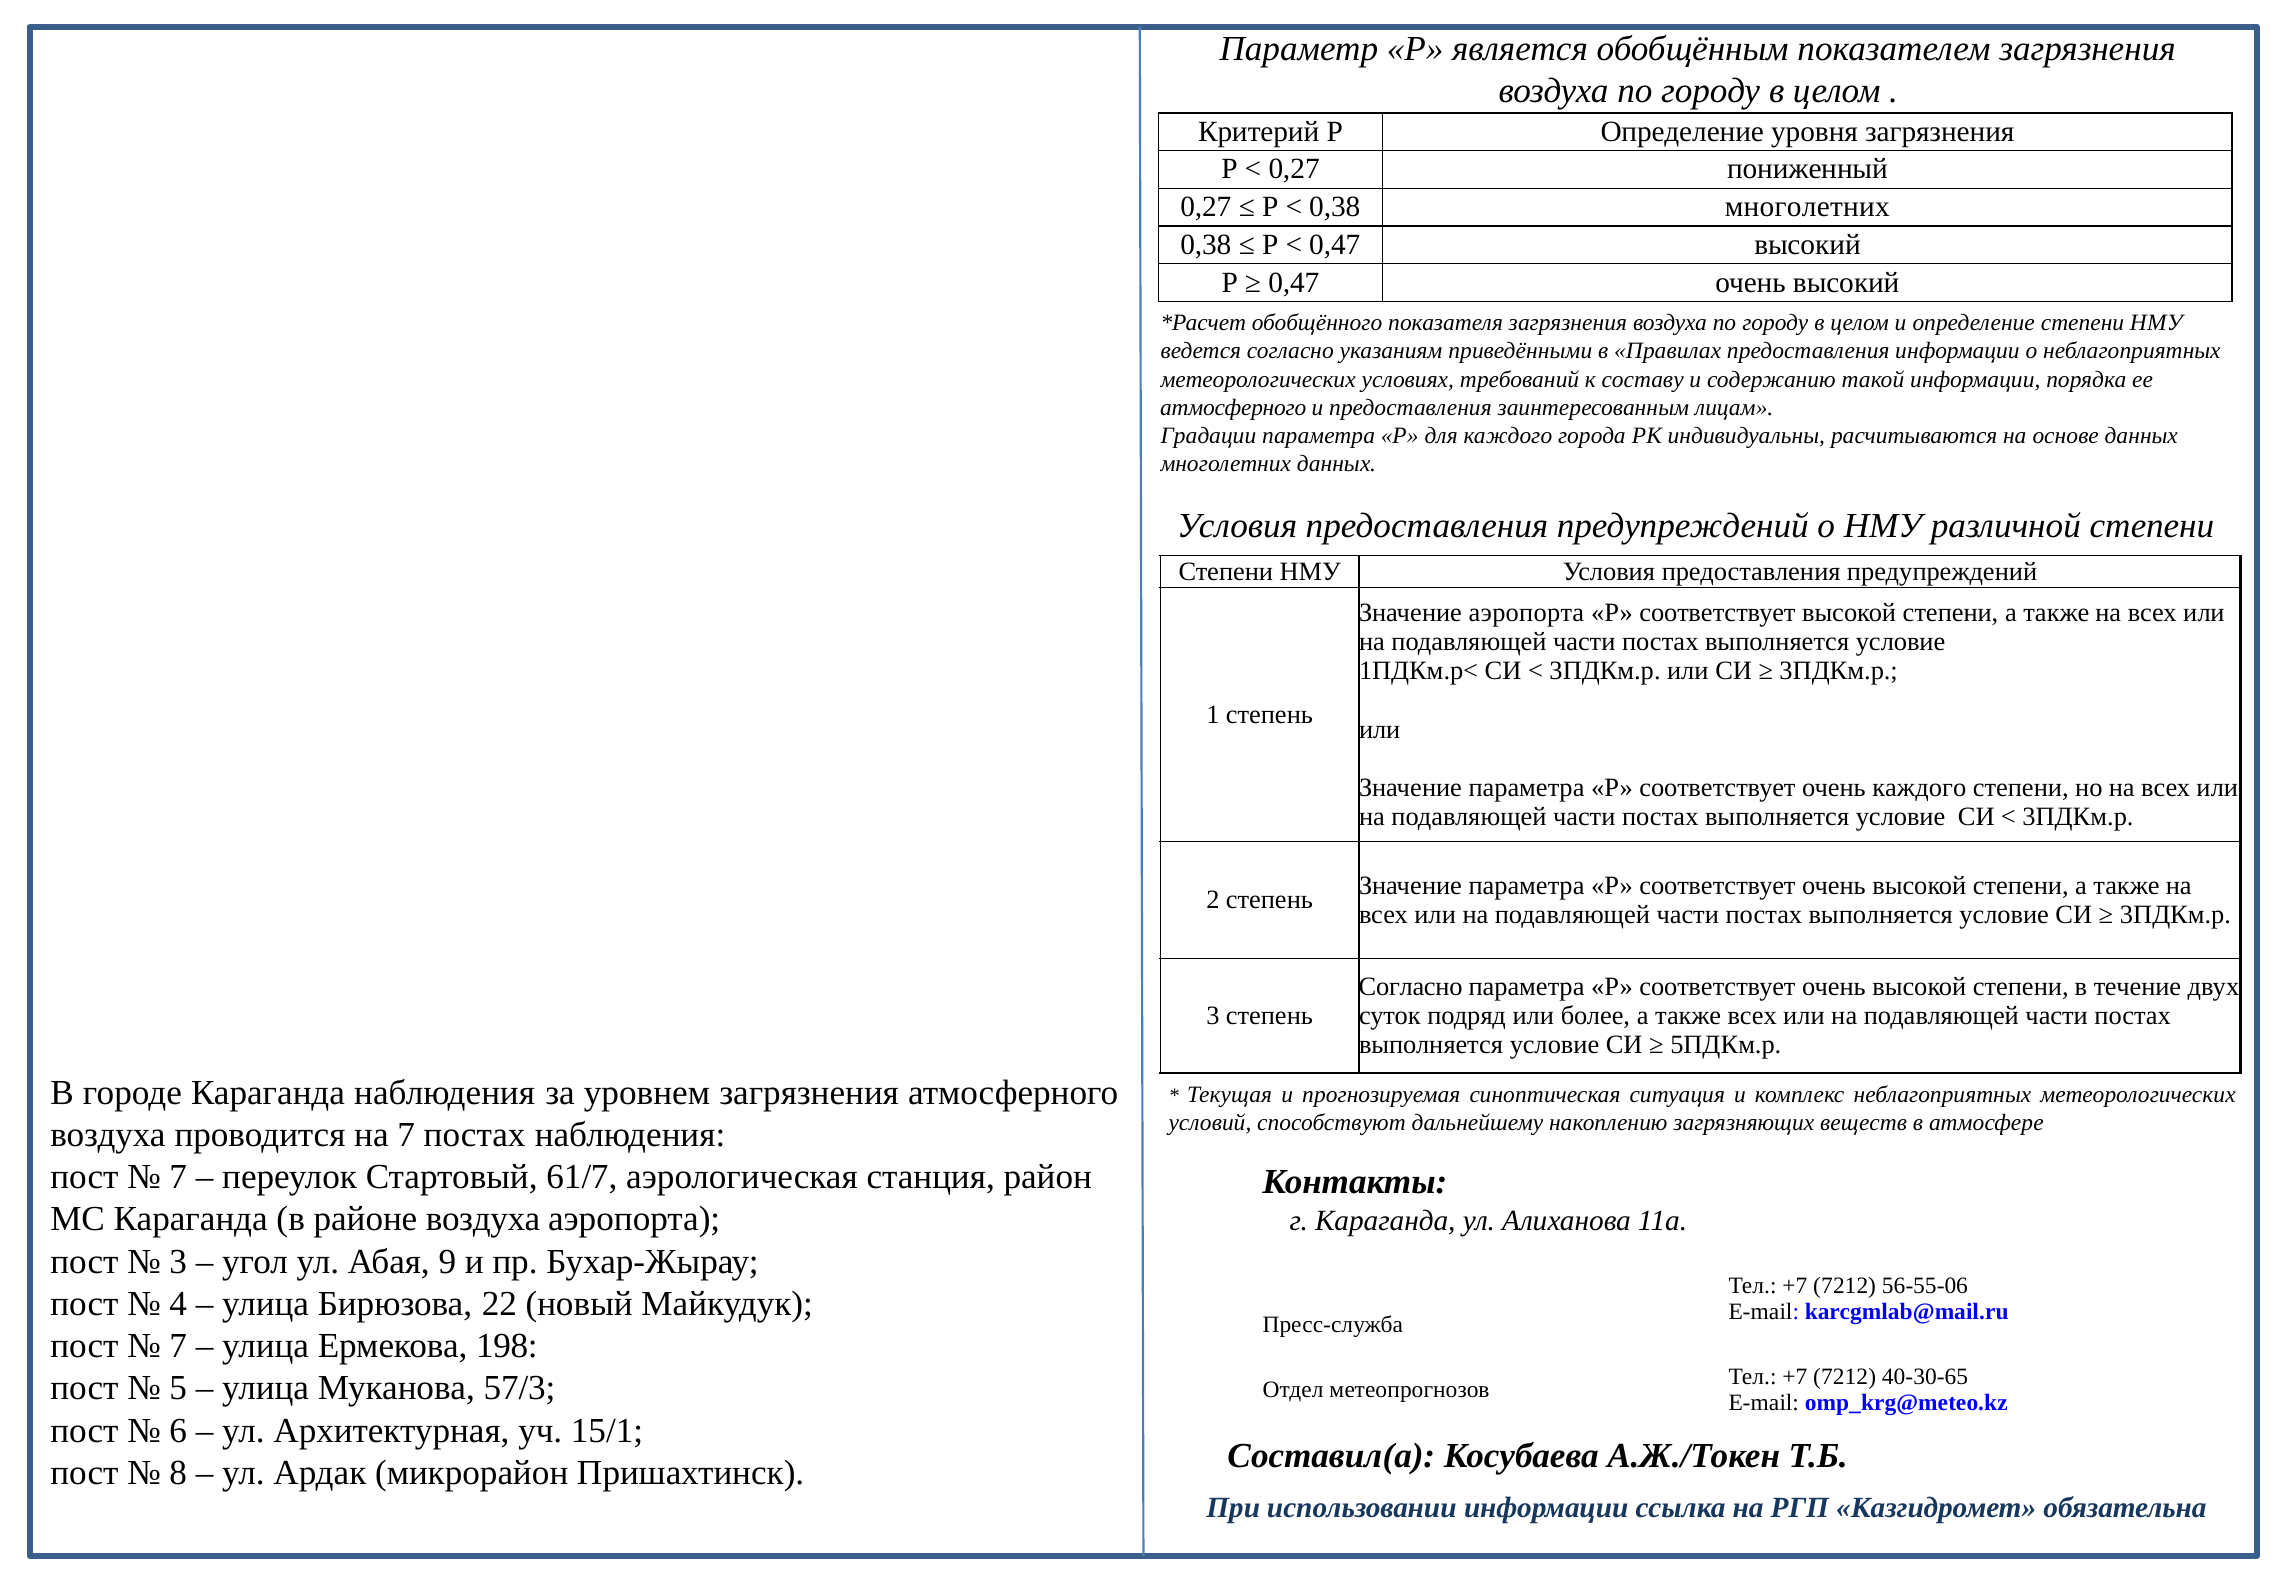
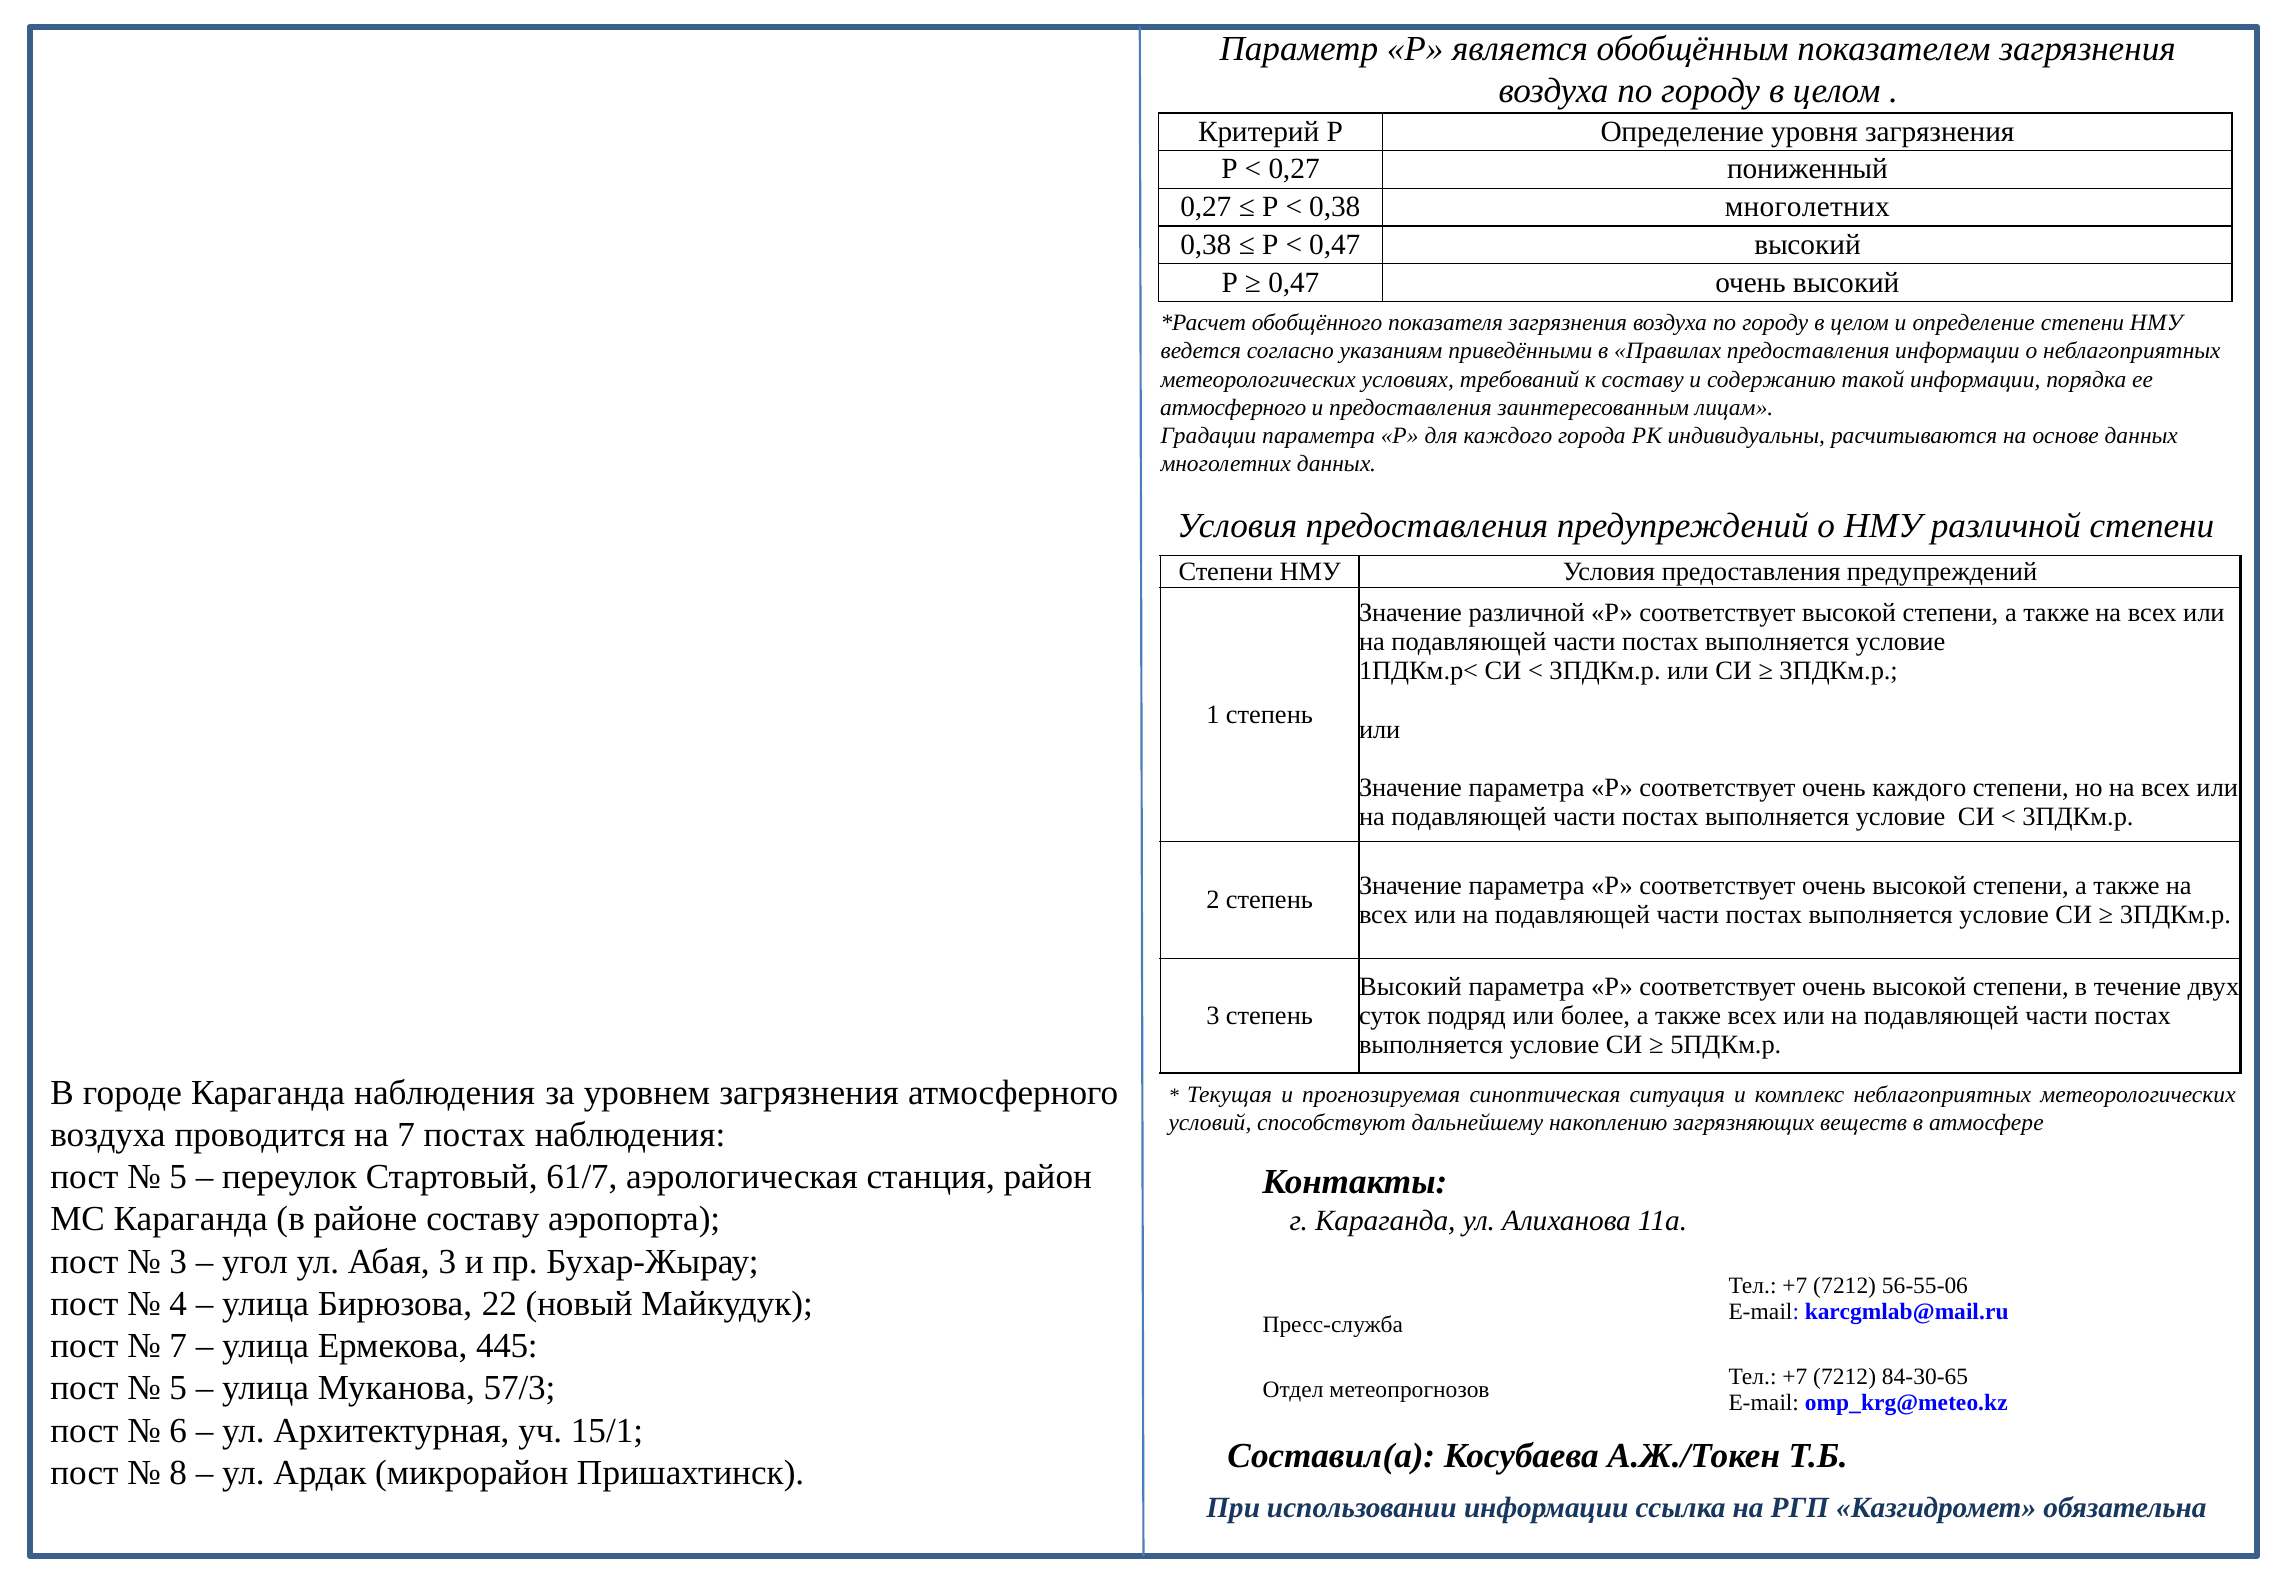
Значение аэропорта: аэропорта -> различной (1527, 613)
Согласно: Согласно -> Высокий (1410, 987)
7: 7 -> 5 (178, 1177)
районе воздуха: воздуха -> составу (483, 1220)
Абая 9: 9 -> 3 (447, 1262)
198: 198 -> 445 (507, 1346)
40-30-65: 40-30-65 -> 84-30-65 (1925, 1377)
